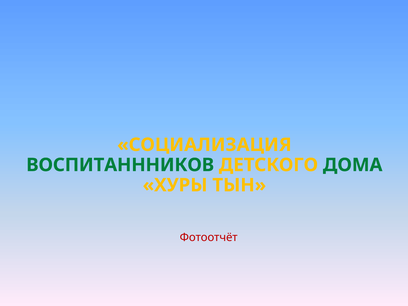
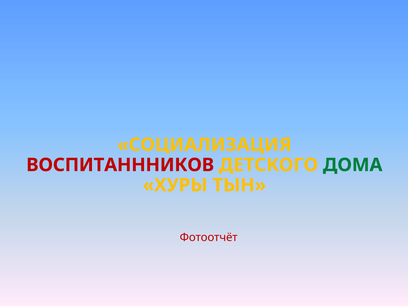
ВОСПИТАНННИКОВ colour: green -> red (120, 165)
